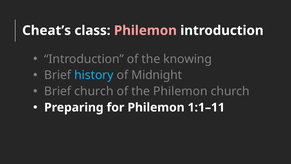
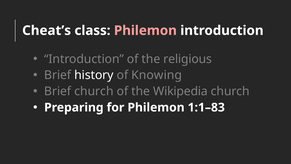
knowing: knowing -> religious (188, 59)
history colour: light blue -> white (94, 75)
Midnight: Midnight -> Knowing (157, 75)
the Philemon: Philemon -> Wikipedia (180, 91)
1:1–11: 1:1–11 -> 1:1–83 (206, 107)
